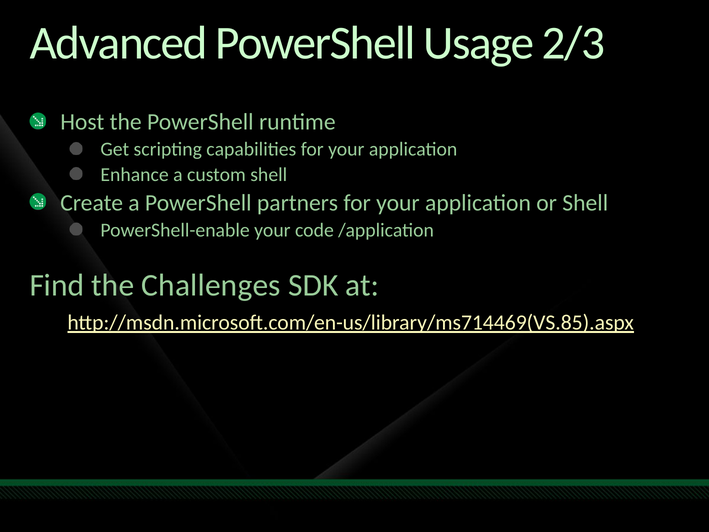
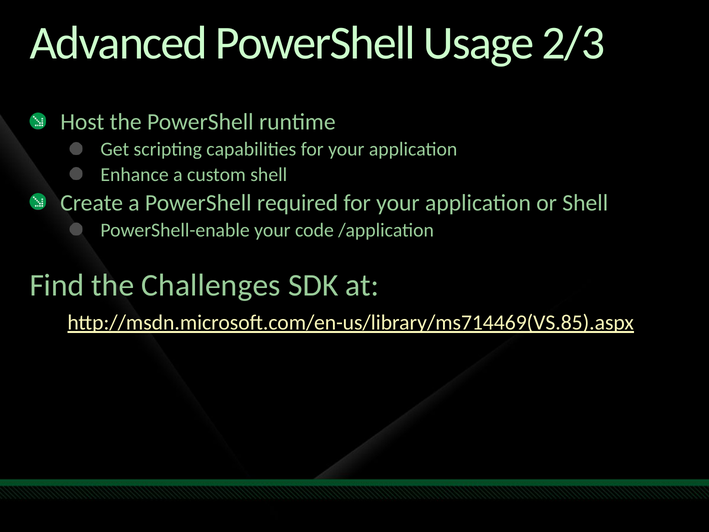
partners: partners -> required (298, 203)
